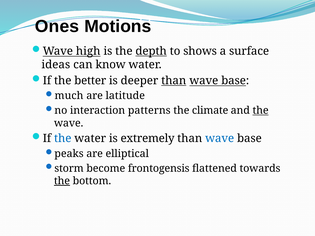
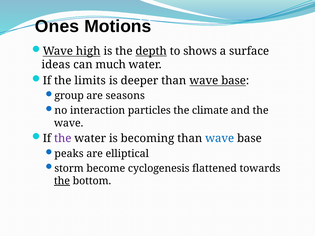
know: know -> much (111, 65)
better: better -> limits (90, 81)
than underline: present -> none (174, 81)
much: much -> group (69, 96)
latitude: latitude -> seasons (125, 96)
patterns: patterns -> particles (149, 111)
the underline: present -> none (261, 111)
the colour: blue -> purple (63, 139)
extremely: extremely -> becoming (147, 139)
frontogensis: frontogensis -> cyclogenesis (159, 168)
